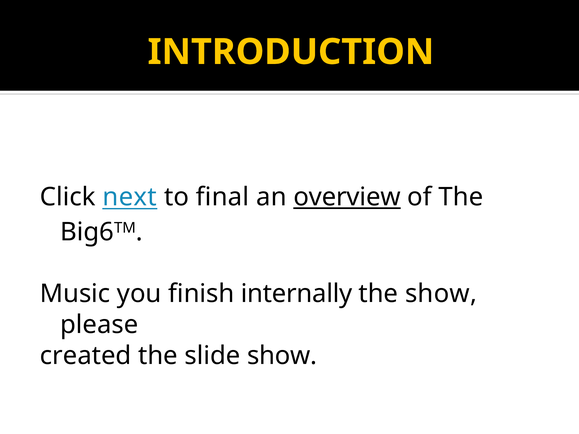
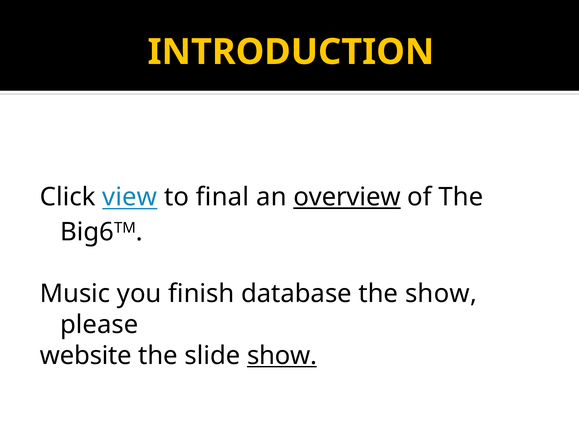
next: next -> view (130, 197)
internally: internally -> database (296, 294)
created: created -> website (86, 356)
show underline: none -> present (282, 356)
